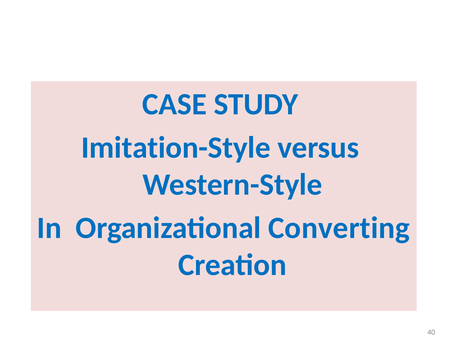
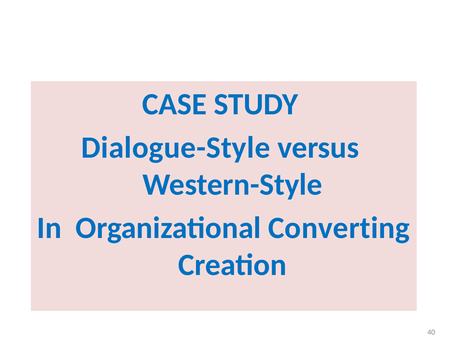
Imitation-Style: Imitation-Style -> Dialogue-Style (176, 147)
